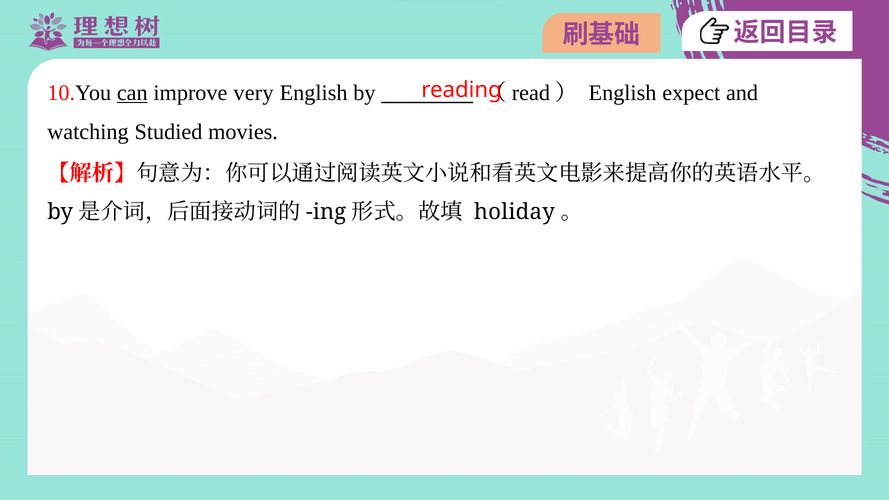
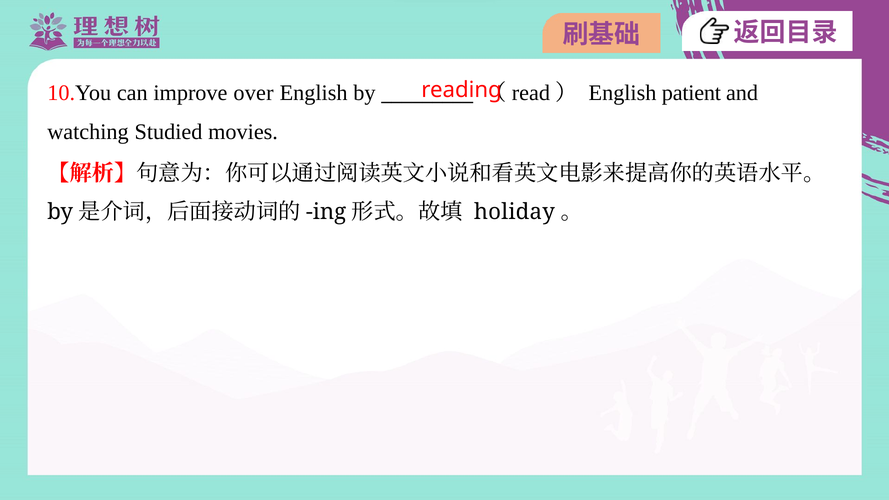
can underline: present -> none (132, 93)
very: very -> over (253, 93)
expect: expect -> patient (691, 93)
